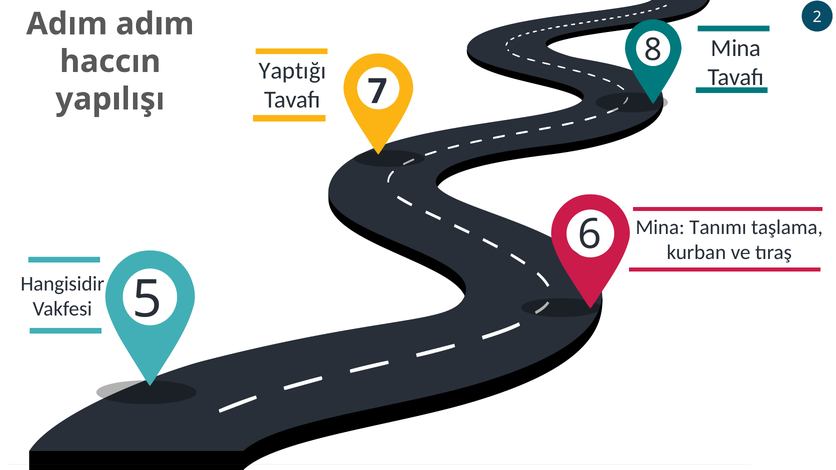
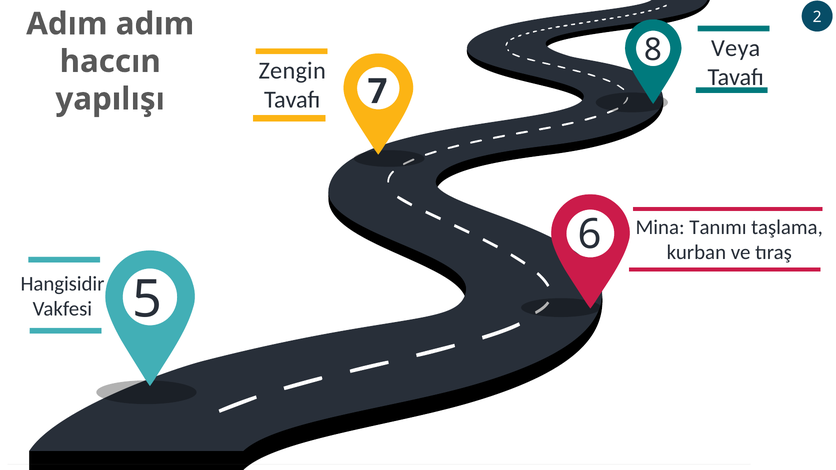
8 Mina: Mina -> Veya (736, 48)
Yaptığı: Yaptığı -> Zengin (292, 71)
